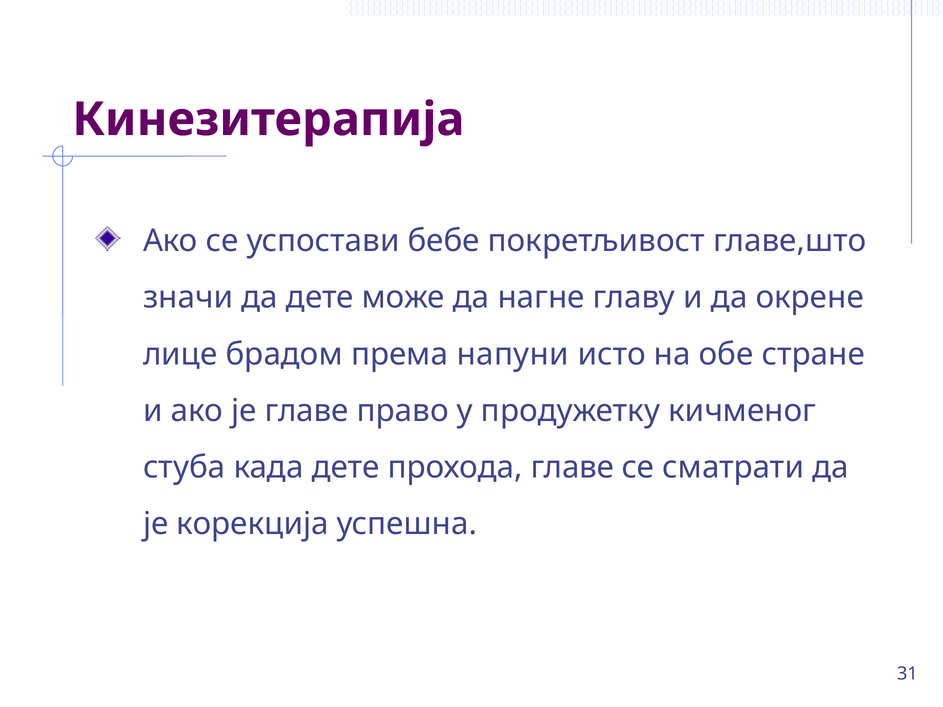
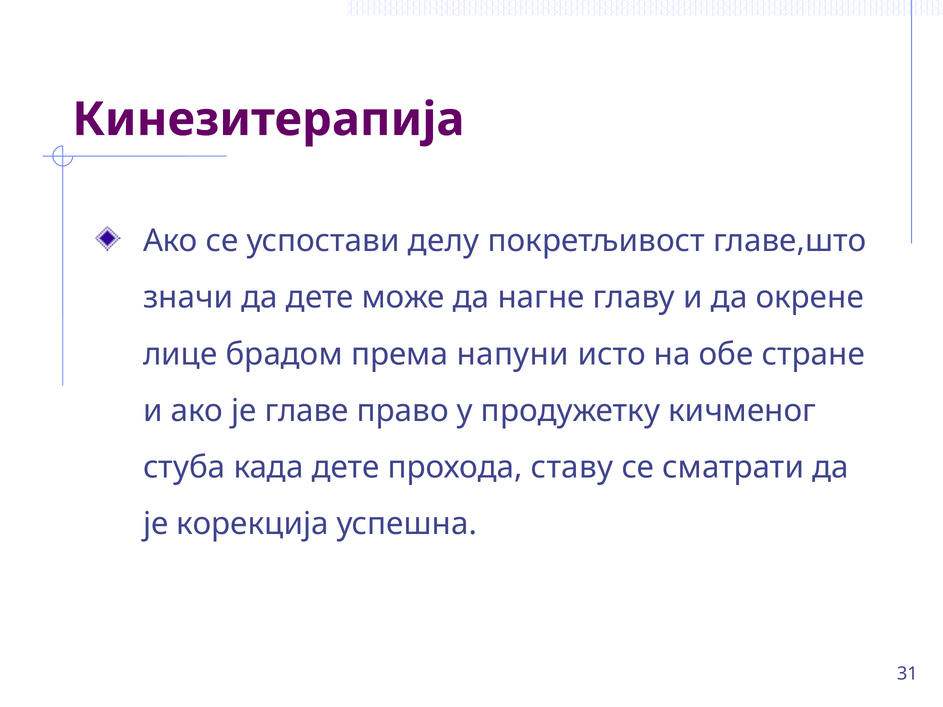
бебе: бебе -> делу (444, 241)
прохода главе: главе -> ставу (572, 467)
